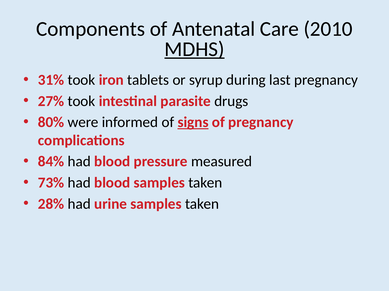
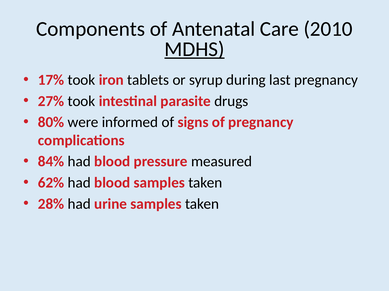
31%: 31% -> 17% (51, 80)
signs underline: present -> none (193, 123)
73%: 73% -> 62% (51, 183)
